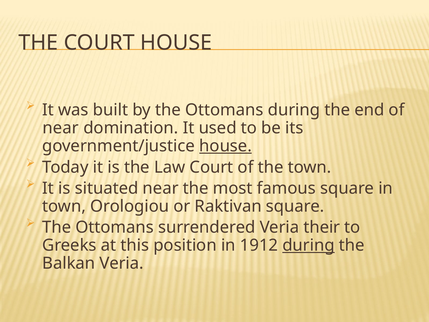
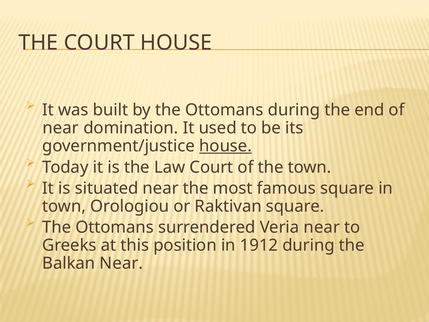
Veria their: their -> near (322, 227)
during underline: present -> none (309, 245)
Balkan Veria: Veria -> Near (121, 263)
